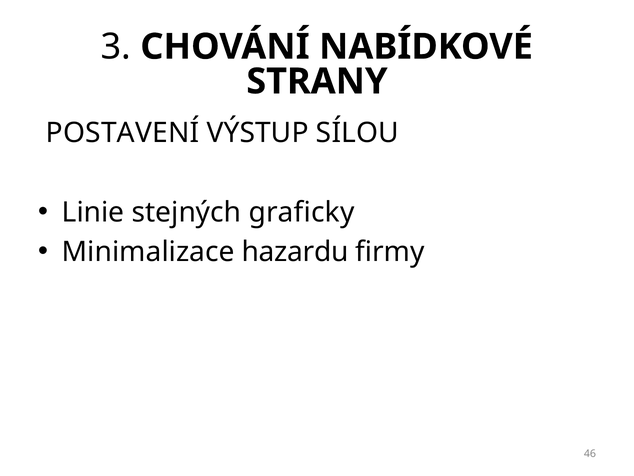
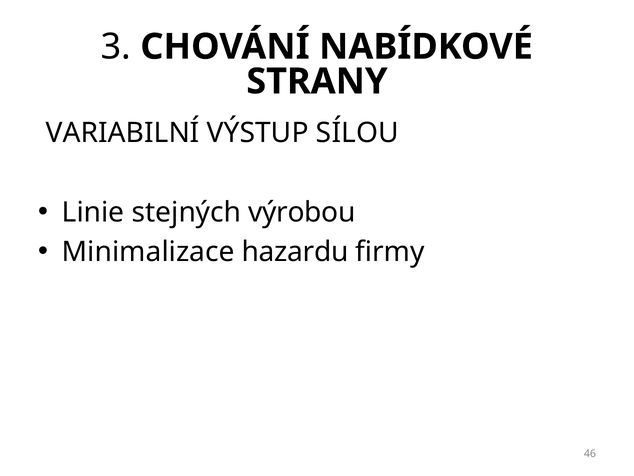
POSTAVENÍ: POSTAVENÍ -> VARIABILNÍ (123, 133)
graficky: graficky -> výrobou (302, 212)
